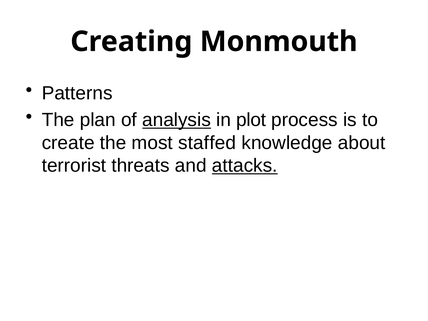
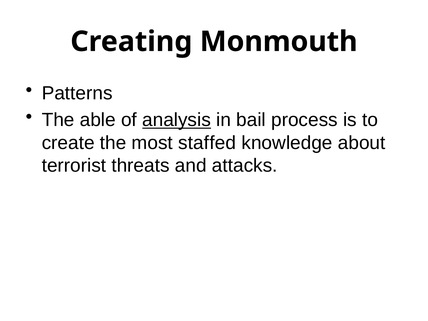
plan: plan -> able (98, 120)
plot: plot -> bail (251, 120)
attacks underline: present -> none (245, 166)
